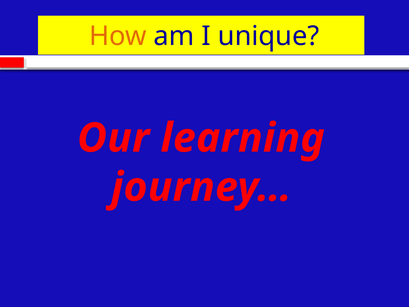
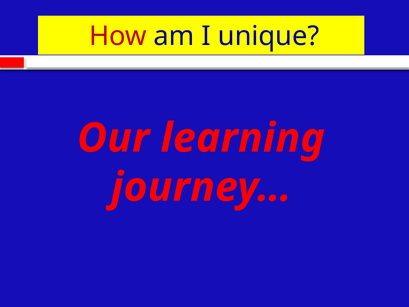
How colour: orange -> red (118, 36)
